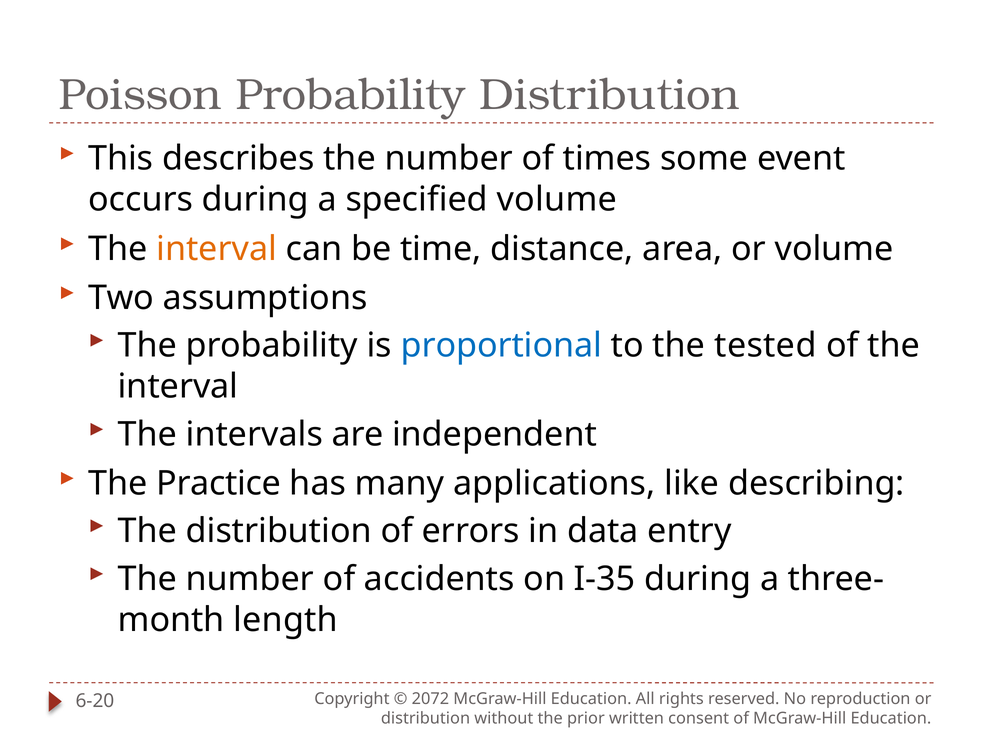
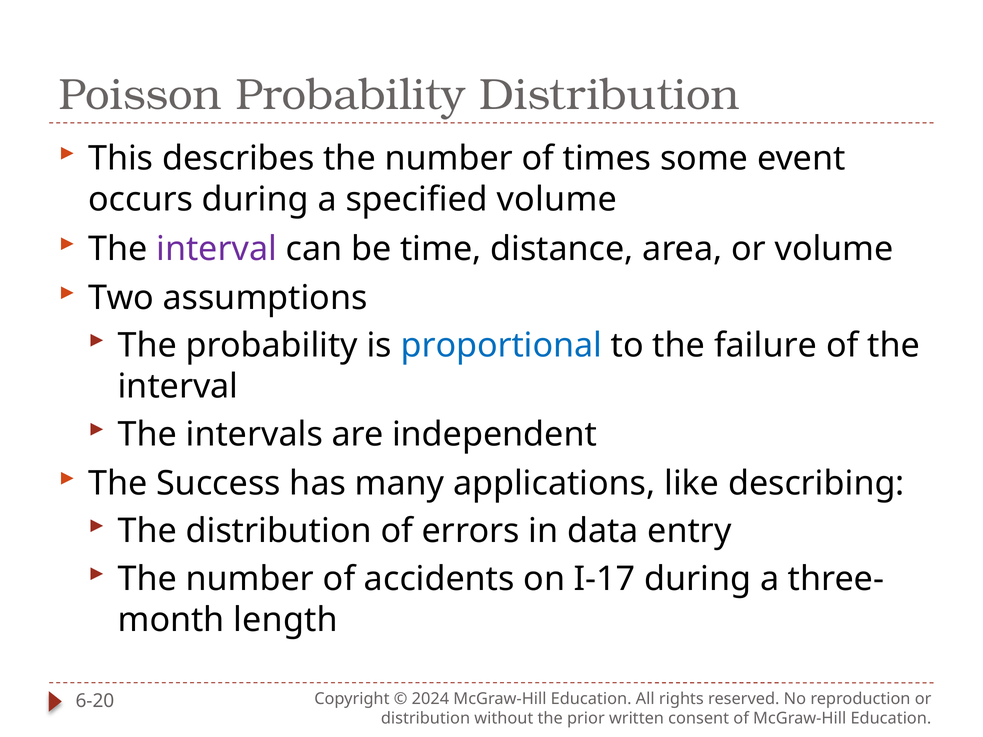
interval colour: orange -> purple (217, 249)
tested: tested -> failure (766, 346)
Practice: Practice -> Success (218, 484)
I-35: I-35 -> I-17 (605, 579)
2072: 2072 -> 2024 (430, 699)
